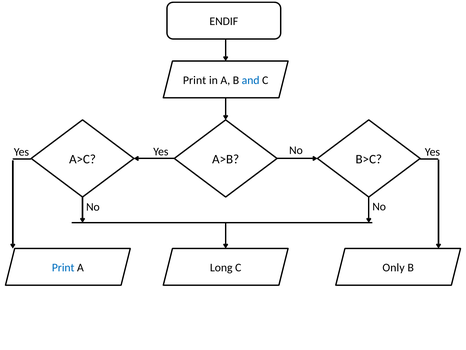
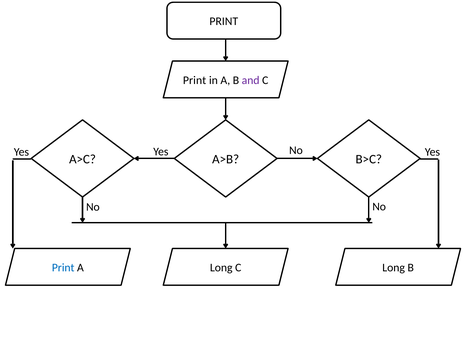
ENDIF: ENDIF -> PRINT (224, 21)
and colour: blue -> purple (251, 80)
C Only: Only -> Long (394, 267)
